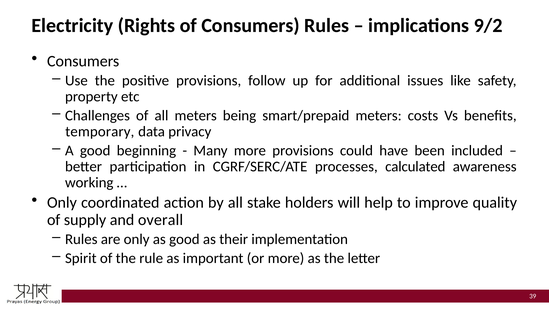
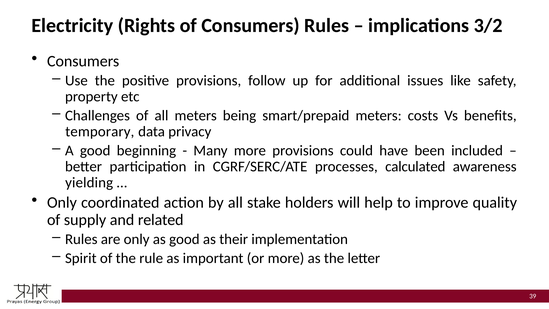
9/2: 9/2 -> 3/2 (488, 26)
working: working -> yielding (89, 183)
overall: overall -> related (161, 220)
